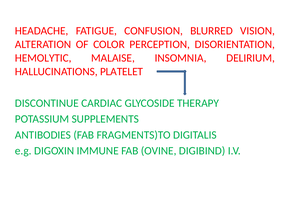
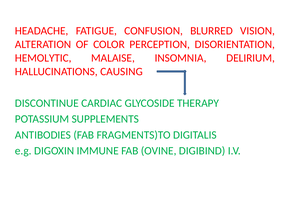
PLATELET: PLATELET -> CAUSING (121, 71)
